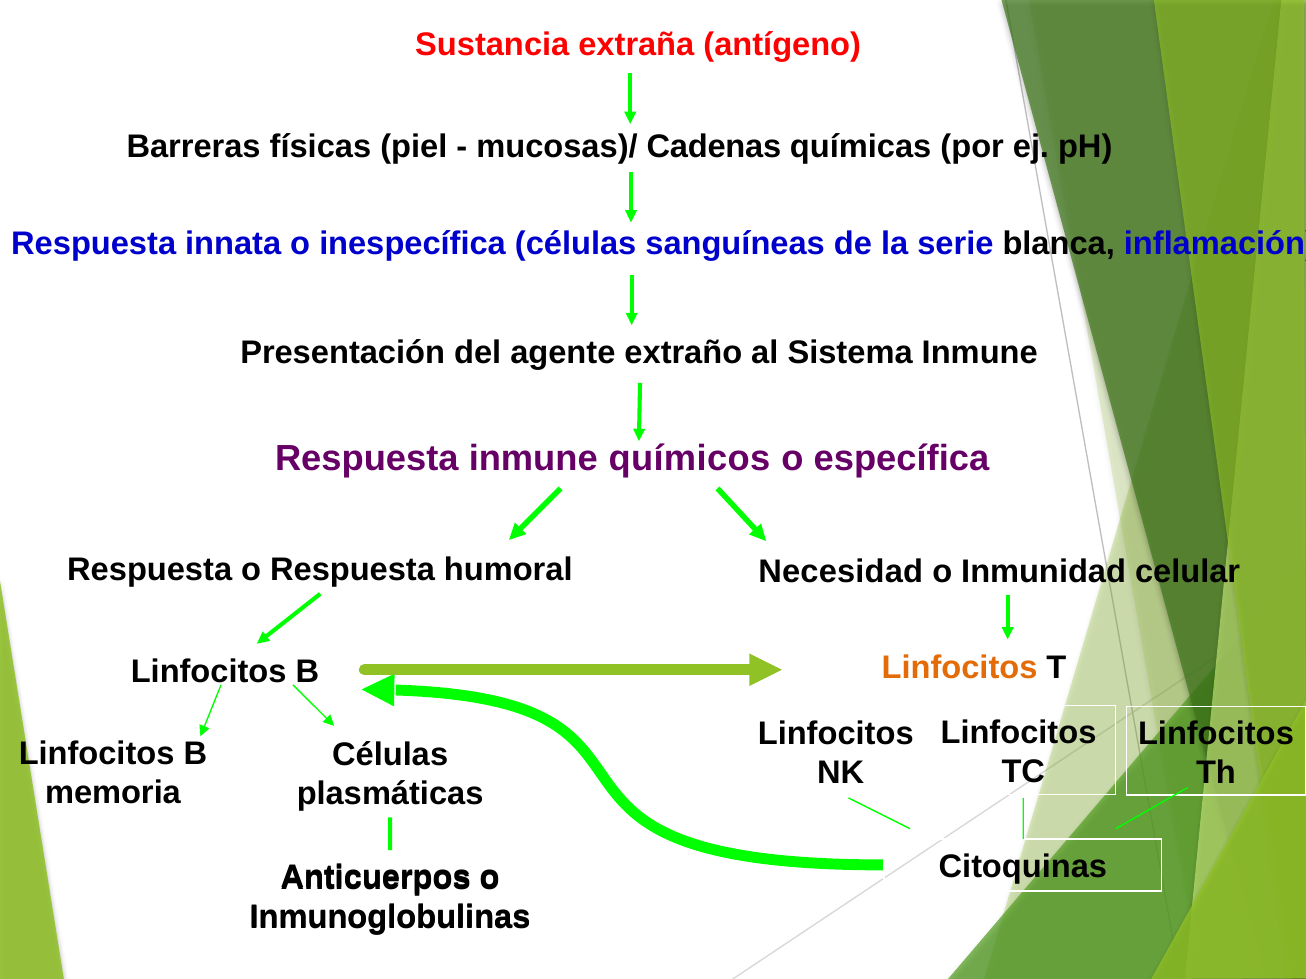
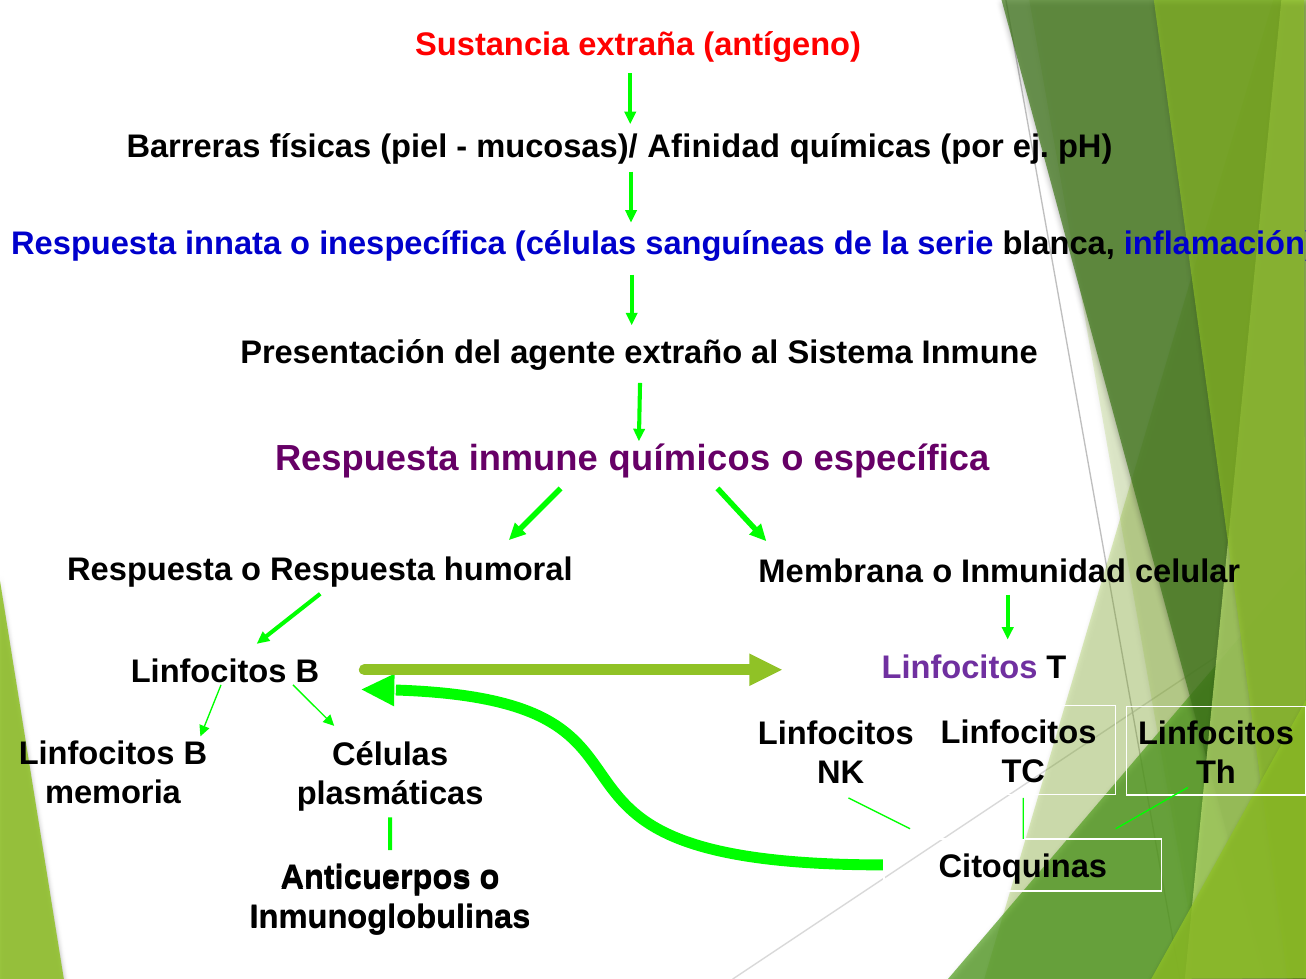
Cadenas: Cadenas -> Afinidad (714, 147)
Necesidad: Necesidad -> Membrana (841, 572)
Linfocitos colour: orange -> purple (960, 668)
